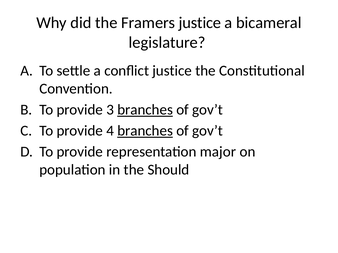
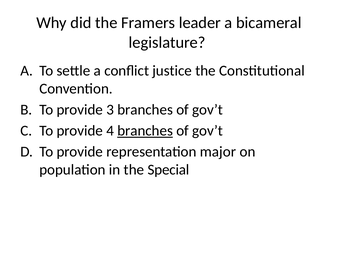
Framers justice: justice -> leader (200, 23)
branches underline: present -> none (145, 110)
Should: Should -> Special (168, 170)
